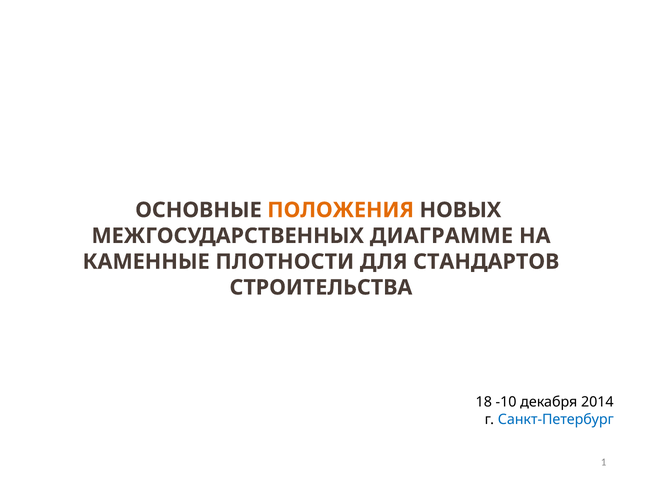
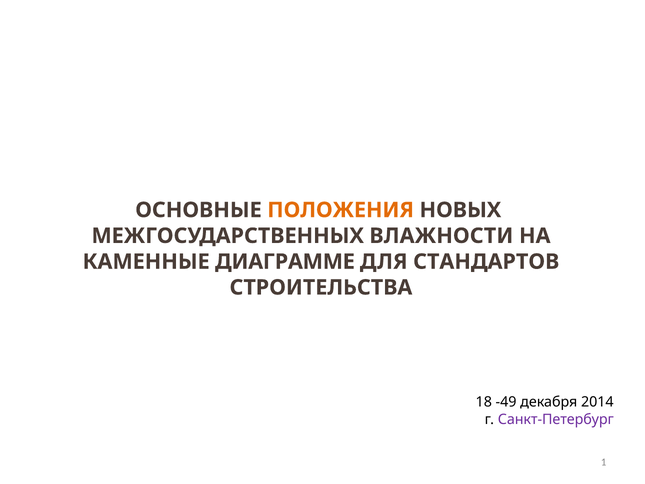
ДИАГРАММЕ: ДИАГРАММЕ -> ВЛАЖНОСТИ (441, 236)
ПЛОТНОСТИ: ПЛОТНОСТИ -> ДИАГРАММЕ (285, 262)
-10: -10 -> -49 (506, 402)
Санкт-Петербург colour: blue -> purple (556, 419)
